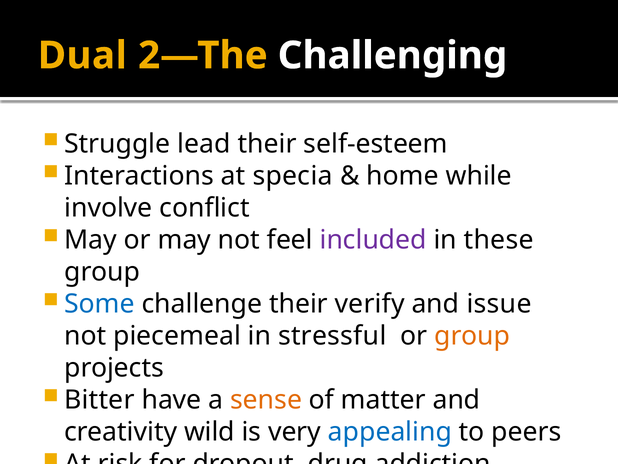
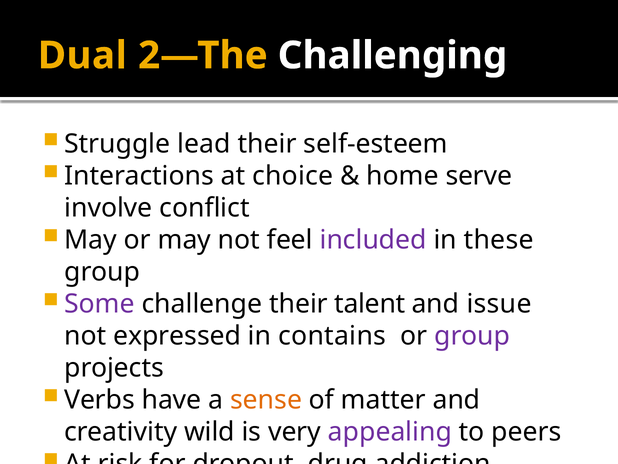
specia: specia -> choice (293, 176)
while: while -> serve (479, 176)
Some colour: blue -> purple (100, 304)
verify: verify -> talent (370, 304)
piecemeal: piecemeal -> expressed (177, 336)
stressful: stressful -> contains (332, 336)
group colour: orange -> purple (472, 336)
Bitter: Bitter -> Verbs (100, 400)
appealing colour: blue -> purple (390, 432)
